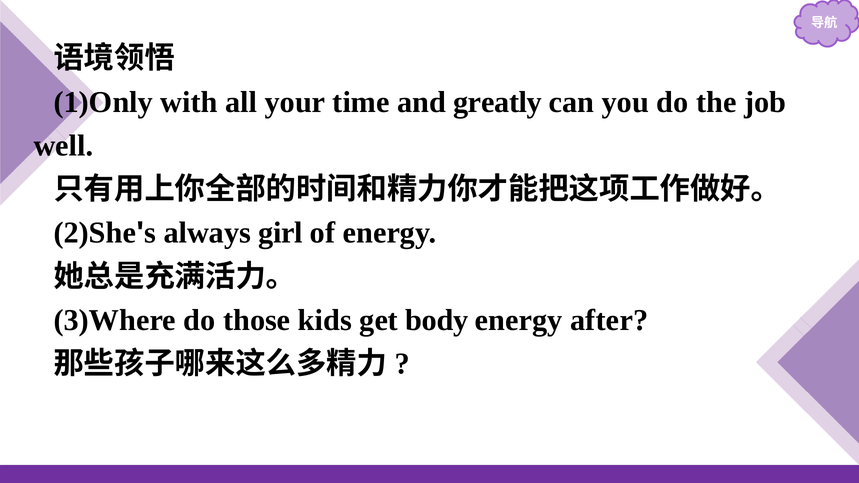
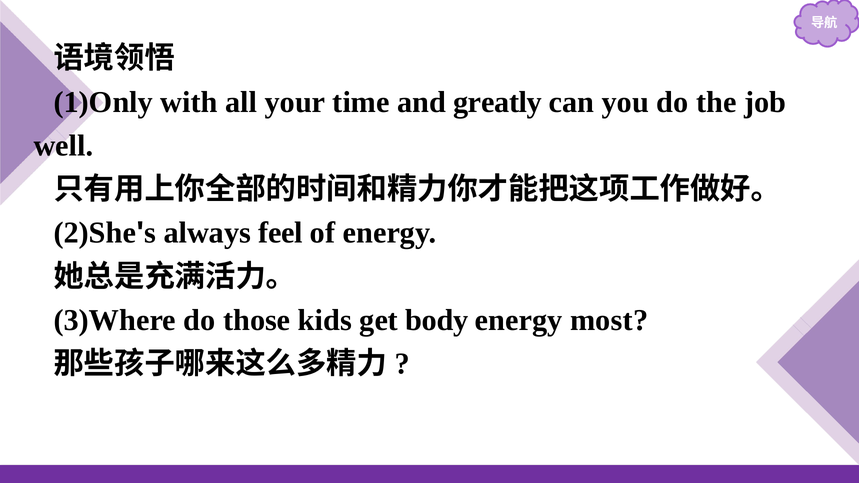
girl: girl -> feel (281, 233)
after: after -> most (609, 320)
